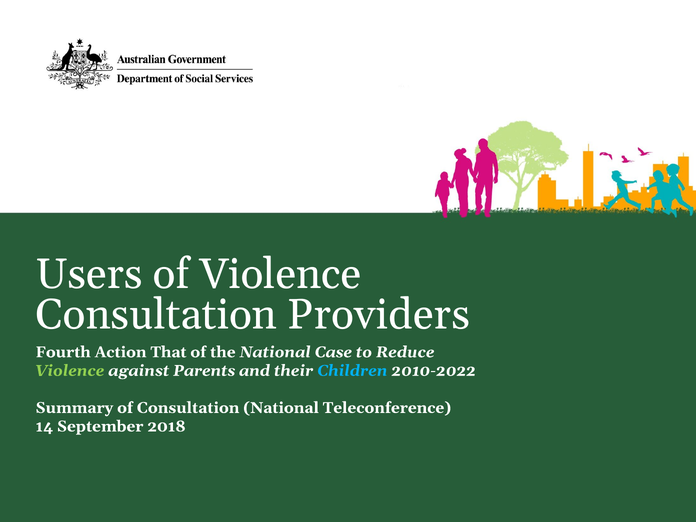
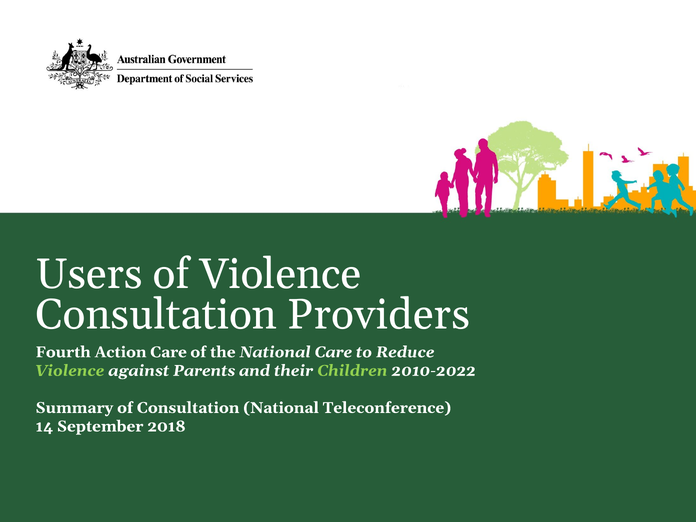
Action That: That -> Care (169, 352)
National Case: Case -> Care (333, 352)
Children colour: light blue -> light green (352, 371)
